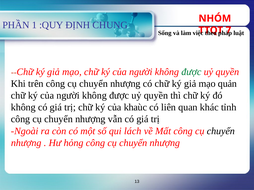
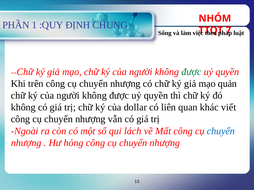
khaùc: khaùc -> dollar (135, 108)
tỉnh: tỉnh -> viết (229, 108)
chuyển colour: black -> blue (221, 131)
